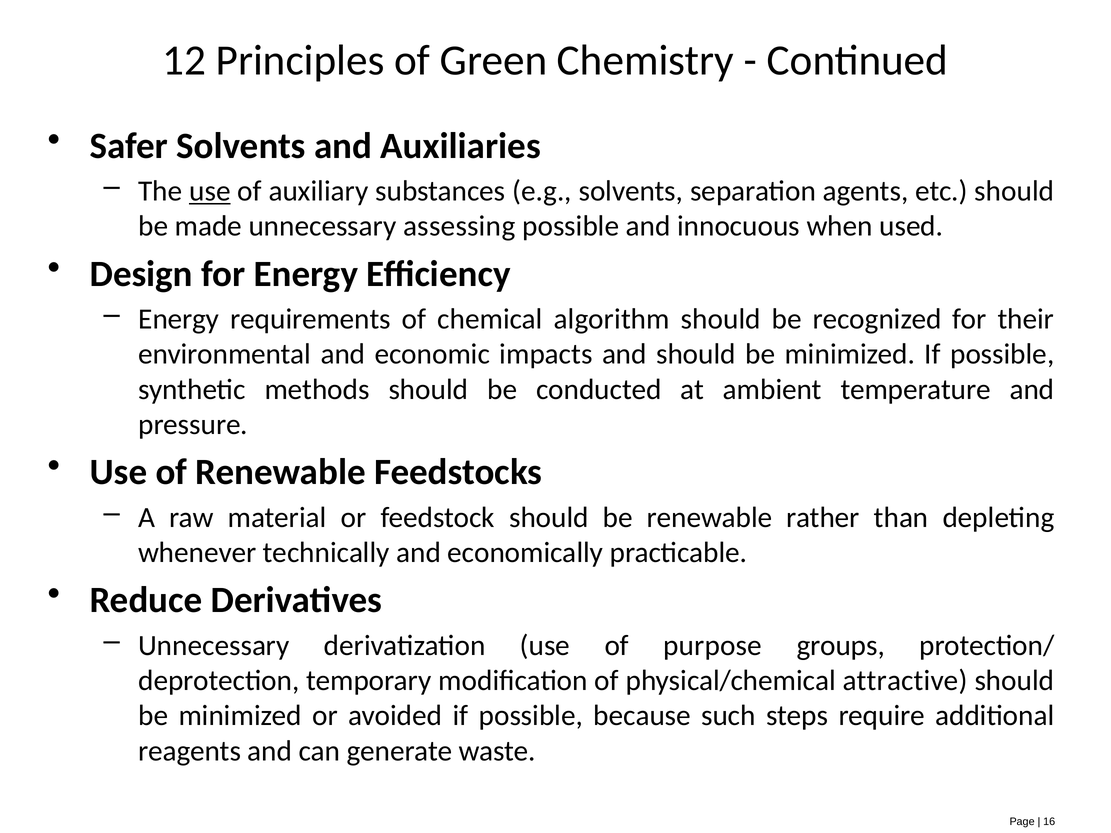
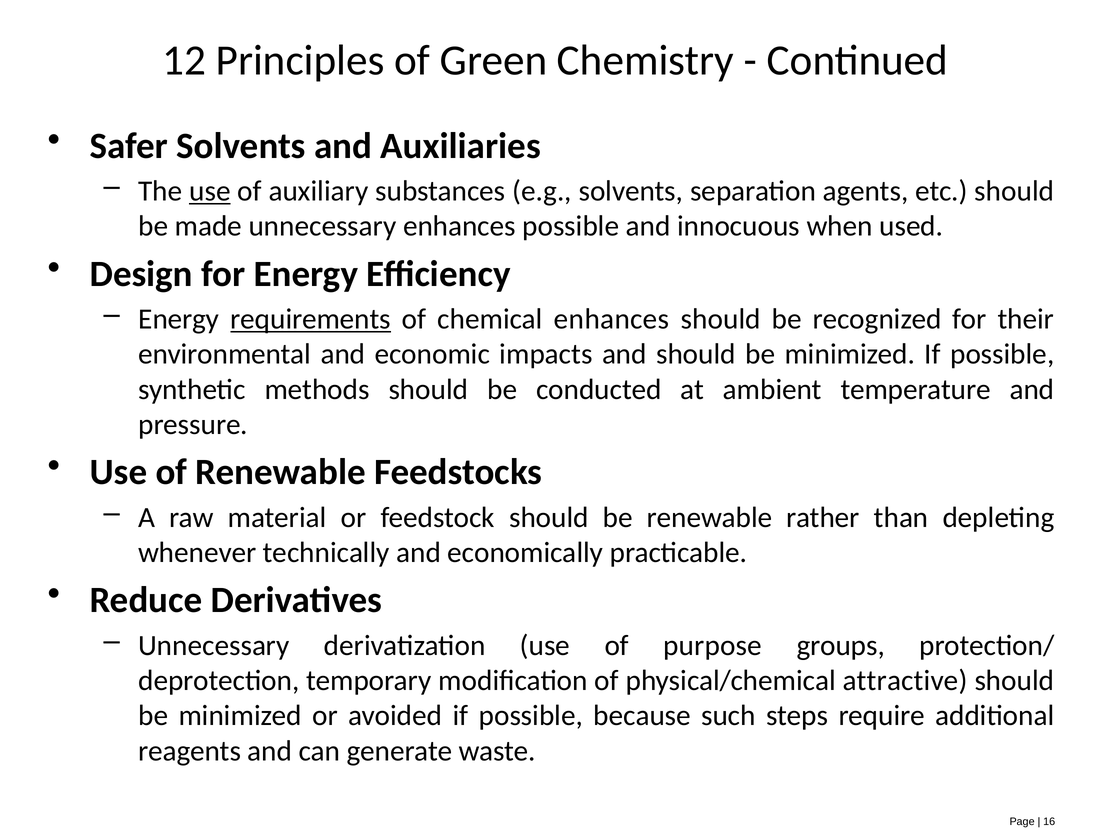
unnecessary assessing: assessing -> enhances (459, 226)
requirements underline: none -> present (311, 319)
chemical algorithm: algorithm -> enhances (612, 319)
